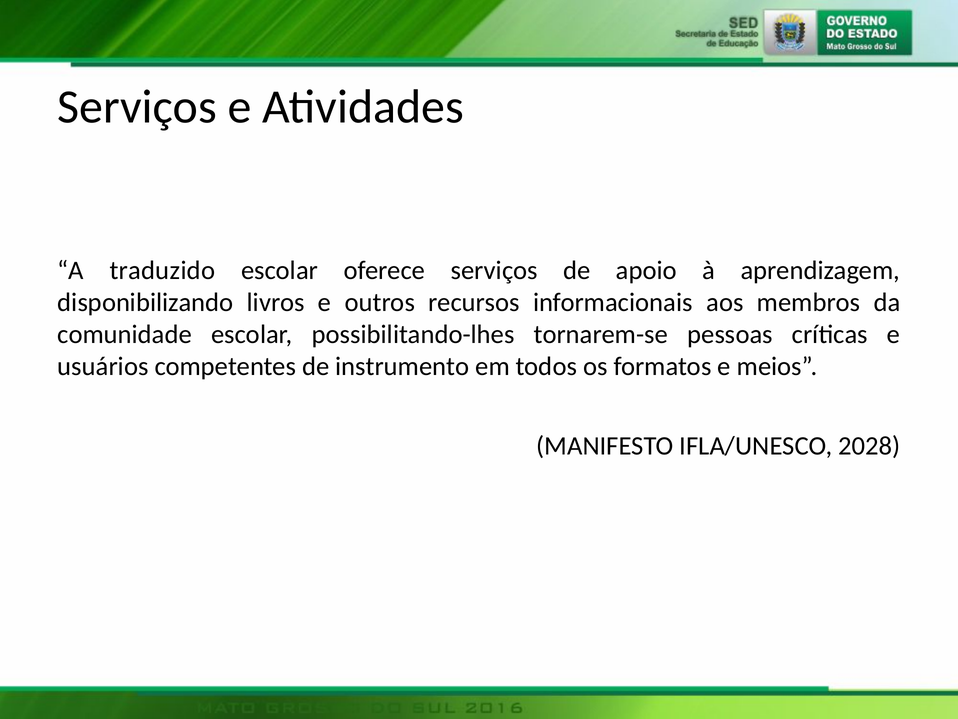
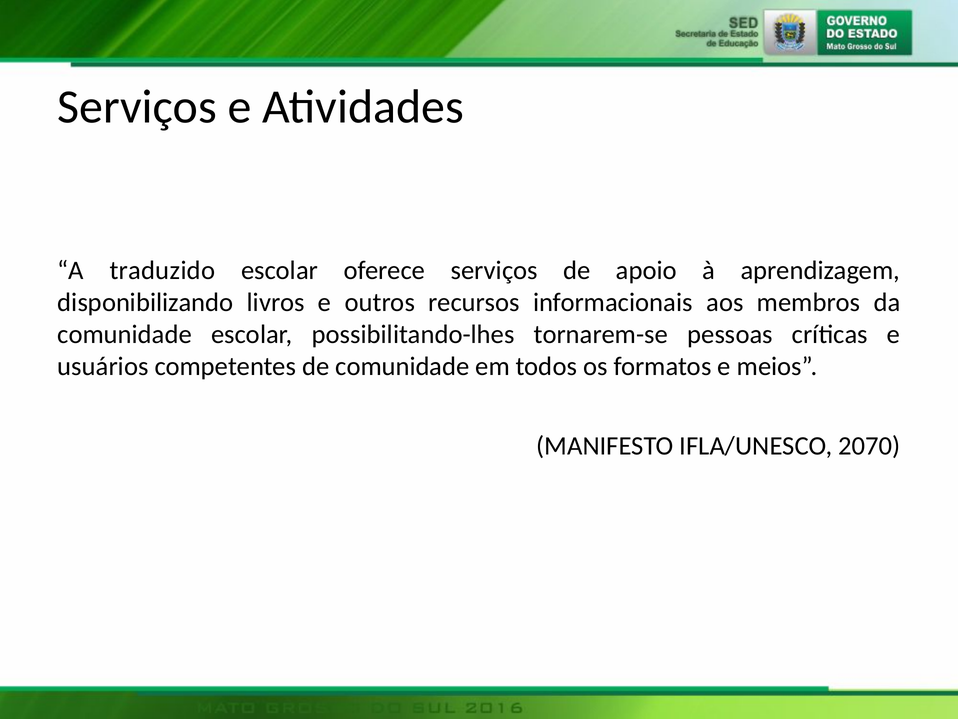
de instrumento: instrumento -> comunidade (402, 366)
2028: 2028 -> 2070 (869, 446)
